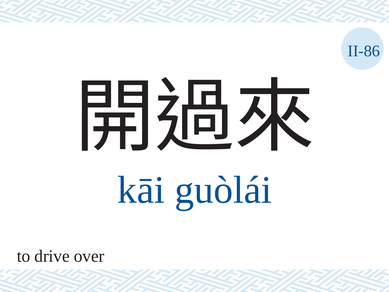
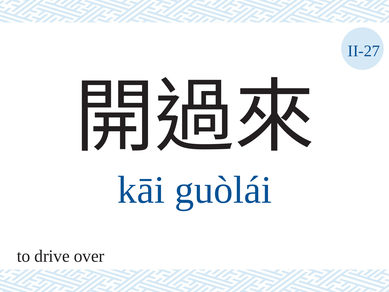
II-86: II-86 -> II-27 (364, 51)
